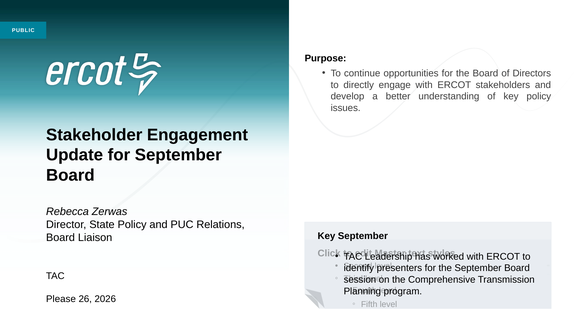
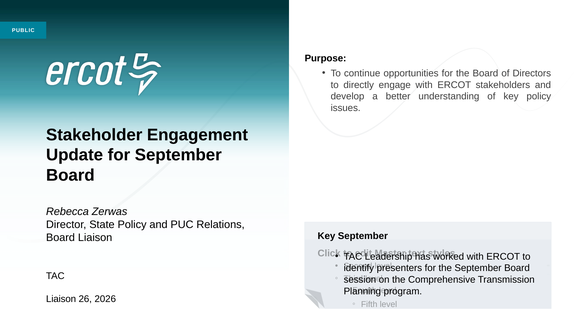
Please: Please -> Liaison (61, 299)
